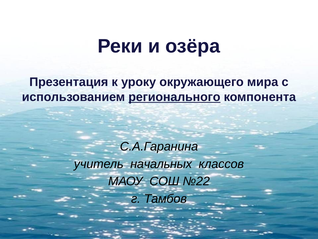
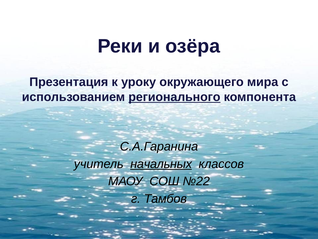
начальных underline: none -> present (161, 164)
